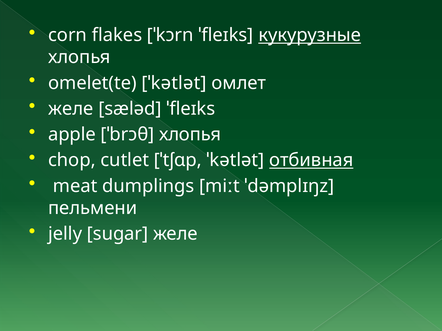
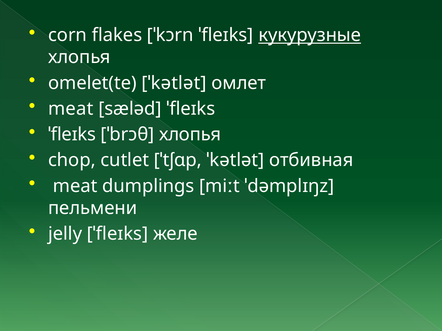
желе: желе -> meat (71, 109)
apple: apple -> ˈfleɪks (72, 135)
отбивная underline: present -> none (311, 160)
jelly sugar: sugar -> ˈfleɪks (118, 234)
